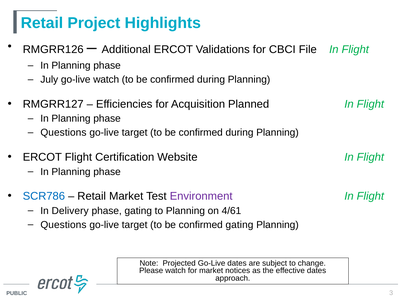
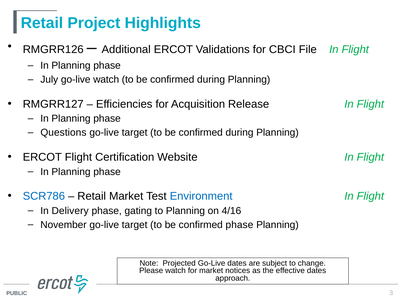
Planned: Planned -> Release (249, 104)
Environment colour: purple -> blue (201, 196)
4/61: 4/61 -> 4/16 (231, 211)
Questions: Questions -> November (63, 225)
confirmed gating: gating -> phase (239, 225)
